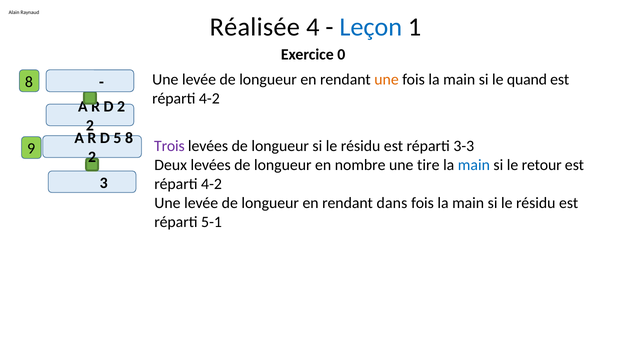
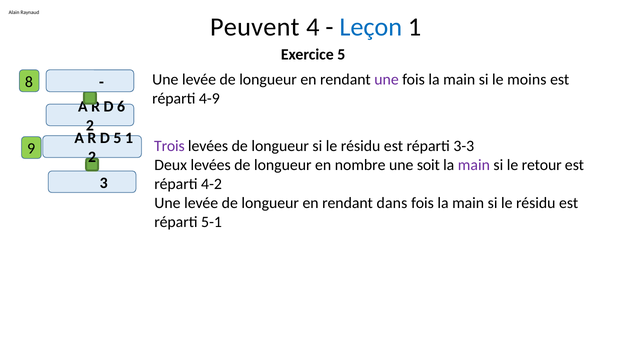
Réalisée: Réalisée -> Peuvent (255, 27)
Exercice 0: 0 -> 5 (341, 55)
une colour: orange -> purple (386, 79)
quand: quand -> moins (527, 79)
4-2: 4-2 -> 4-9 (209, 98)
D 2: 2 -> 6 (121, 107)
5 8: 8 -> 1 (129, 138)
tire: tire -> soit (428, 165)
main colour: blue -> purple (474, 165)
